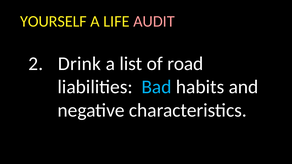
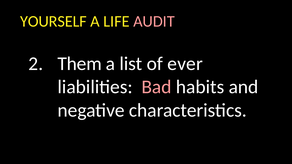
Drink: Drink -> Them (80, 64)
road: road -> ever (185, 64)
Bad colour: light blue -> pink (156, 87)
